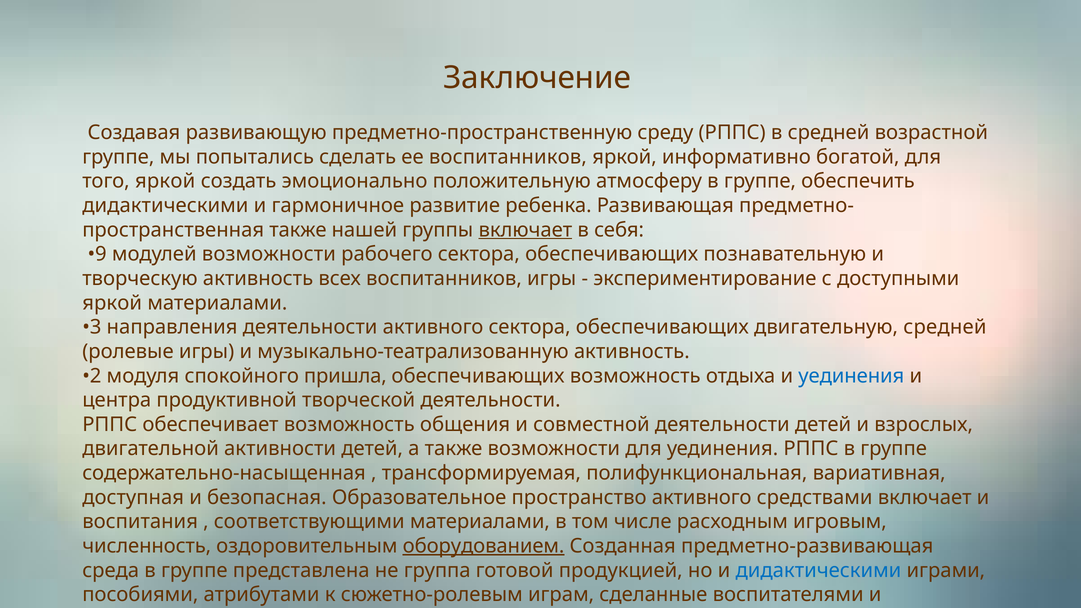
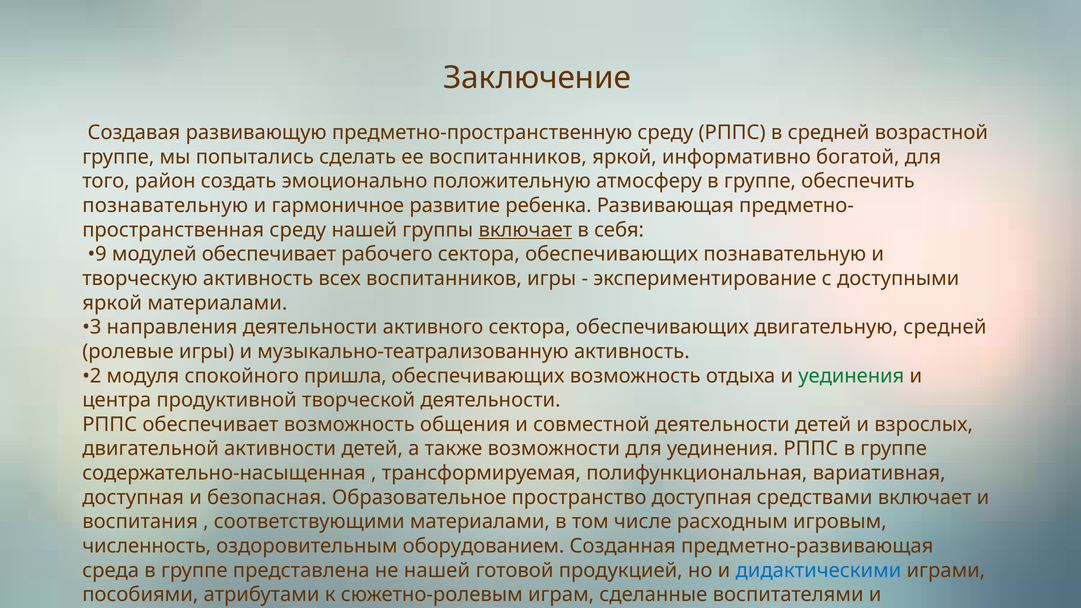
того яркой: яркой -> район (165, 181)
дидактическими: дидактическими -> познавательную (165, 206)
также: также -> среду (298, 230)
модулей возможности: возможности -> обеспечивает (269, 254)
уединения colour: blue -> green (851, 376)
пространство активного: активного -> доступная (702, 498)
оборудованием underline: present -> none (484, 546)
не группа: группа -> нашей (437, 571)
